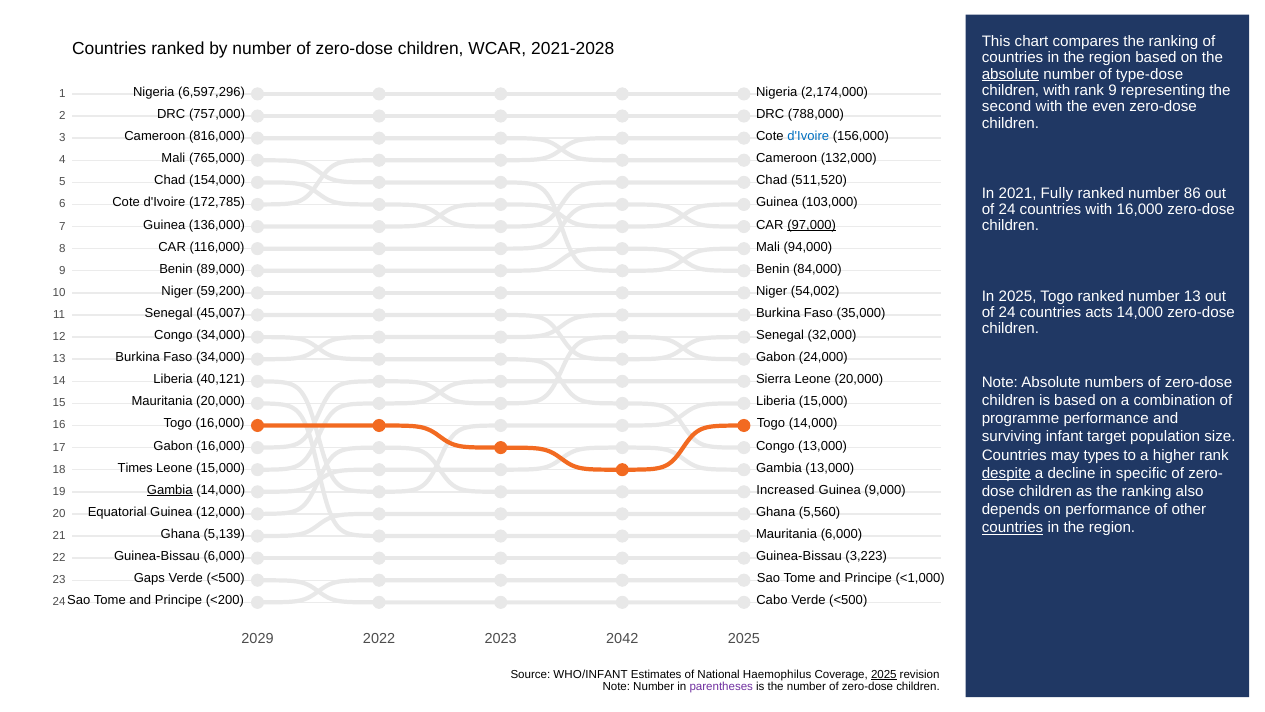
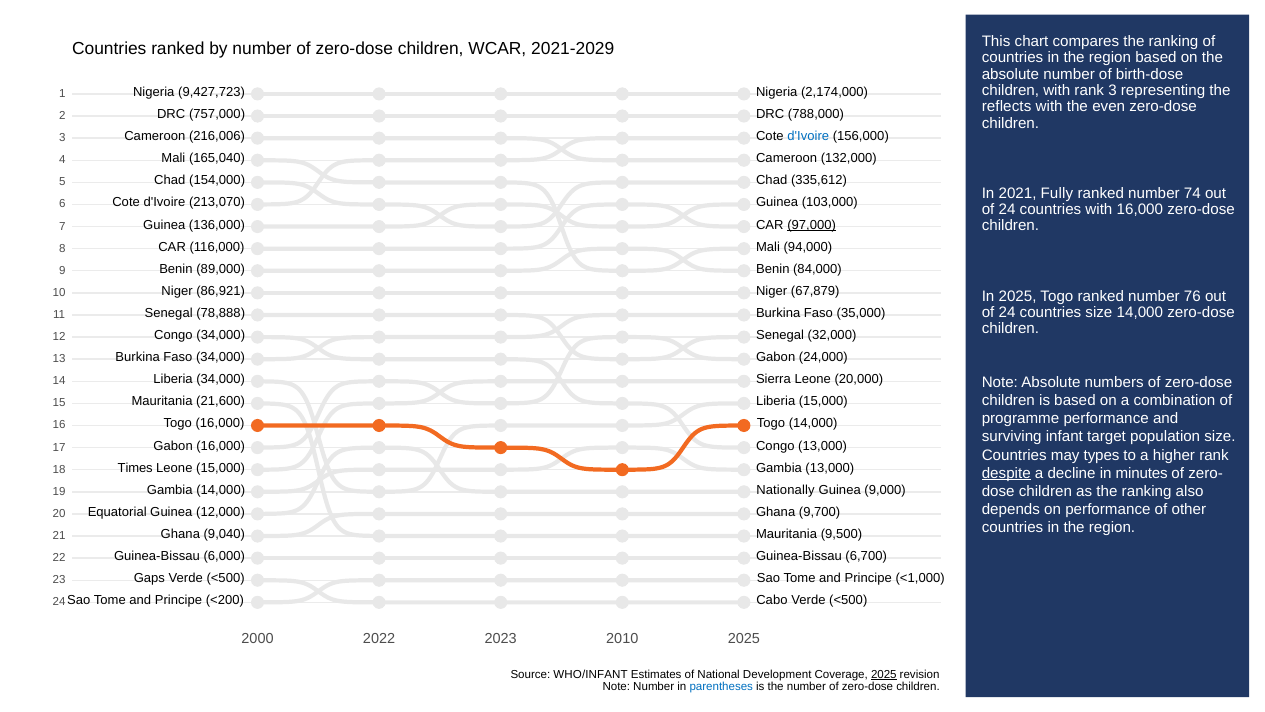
2021-2028: 2021-2028 -> 2021-2029 (573, 49)
absolute underline: present -> none (1010, 74)
type-dose: type-dose -> birth-dose (1150, 74)
rank 9: 9 -> 3 (1112, 90)
6,597,296: 6,597,296 -> 9,427,723 (212, 92)
second: second -> reflects (1007, 107)
816,000: 816,000 -> 216,006 (217, 136)
765,000: 765,000 -> 165,040 (217, 158)
511,520: 511,520 -> 335,612 (819, 180)
86: 86 -> 74 (1192, 193)
172,785: 172,785 -> 213,070 (217, 202)
59,200: 59,200 -> 86,921 (221, 291)
54,002: 54,002 -> 67,879 (815, 291)
number 13: 13 -> 76 (1192, 296)
countries acts: acts -> size (1099, 312)
45,007: 45,007 -> 78,888 (221, 313)
Liberia 40,121: 40,121 -> 34,000 (221, 379)
Mauritania 20,000: 20,000 -> 21,600 (221, 401)
specific: specific -> minutes (1142, 473)
Gambia underline: present -> none (170, 490)
Increased: Increased -> Nationally (785, 490)
5,560: 5,560 -> 9,700 (820, 512)
countries underline: present -> none (1013, 528)
5,139: 5,139 -> 9,040 (224, 534)
Mauritania 6,000: 6,000 -> 9,500 (841, 534)
3,223: 3,223 -> 6,700 (866, 556)
2029: 2029 -> 2000 (258, 638)
2042: 2042 -> 2010 (622, 638)
Haemophilus: Haemophilus -> Development (777, 674)
parentheses colour: purple -> blue (721, 687)
